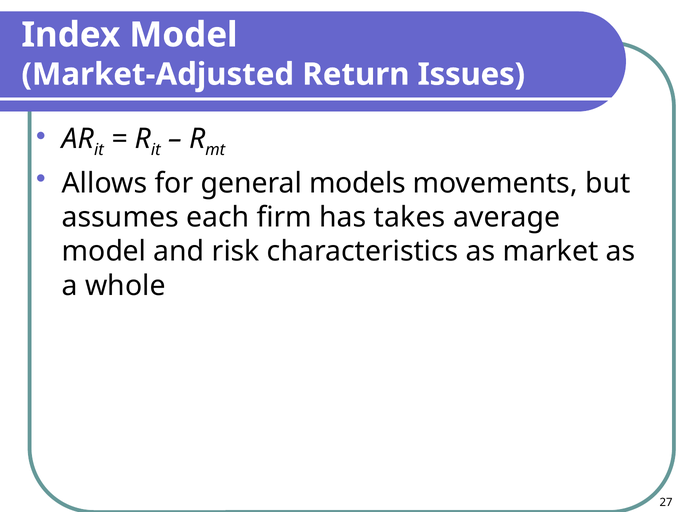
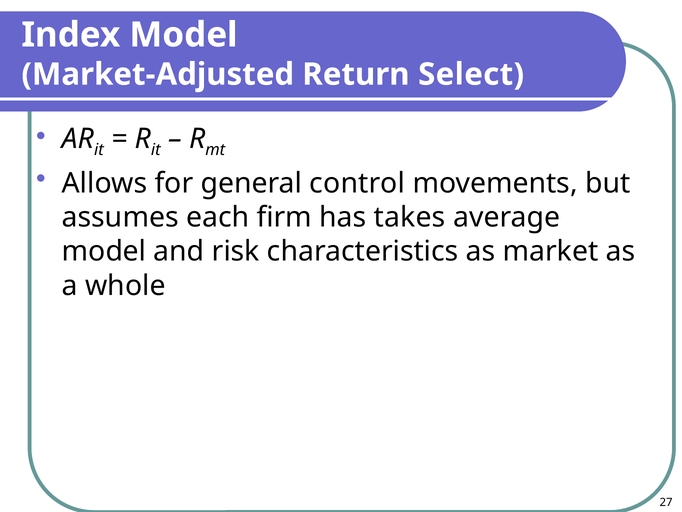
Issues: Issues -> Select (471, 74)
models: models -> control (357, 183)
